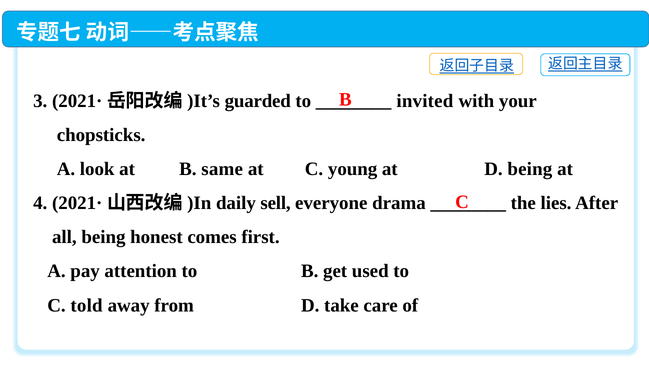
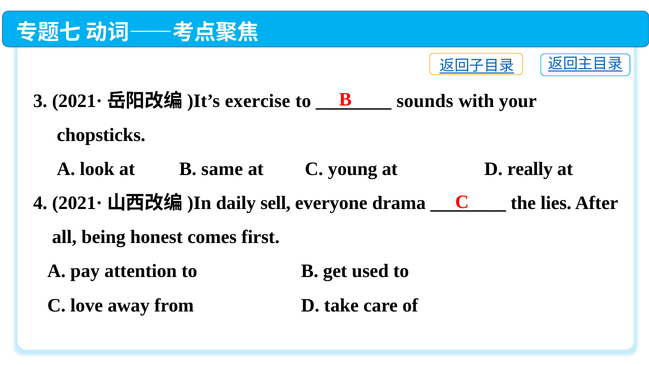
guarded: guarded -> exercise (258, 101)
invited: invited -> sounds (425, 101)
D being: being -> really (530, 169)
told: told -> love (87, 305)
